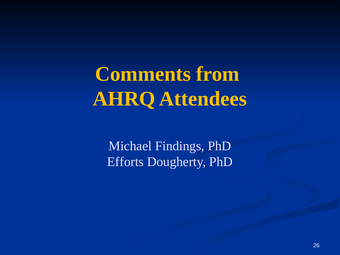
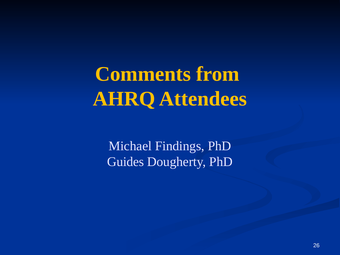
Efforts: Efforts -> Guides (126, 162)
